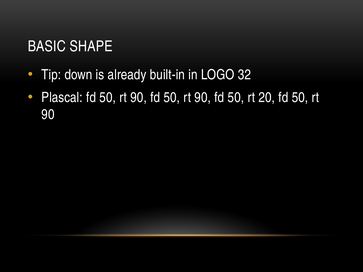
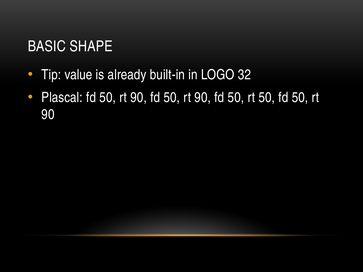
down: down -> value (78, 75)
rt 20: 20 -> 50 (267, 98)
